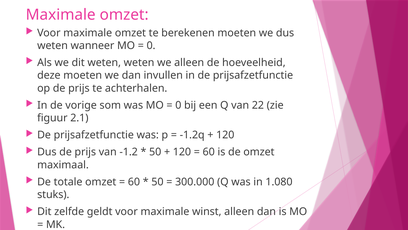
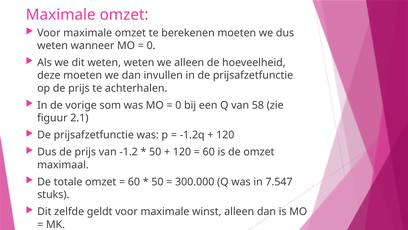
22: 22 -> 58 (258, 105)
1.080: 1.080 -> 7.547 (279, 182)
